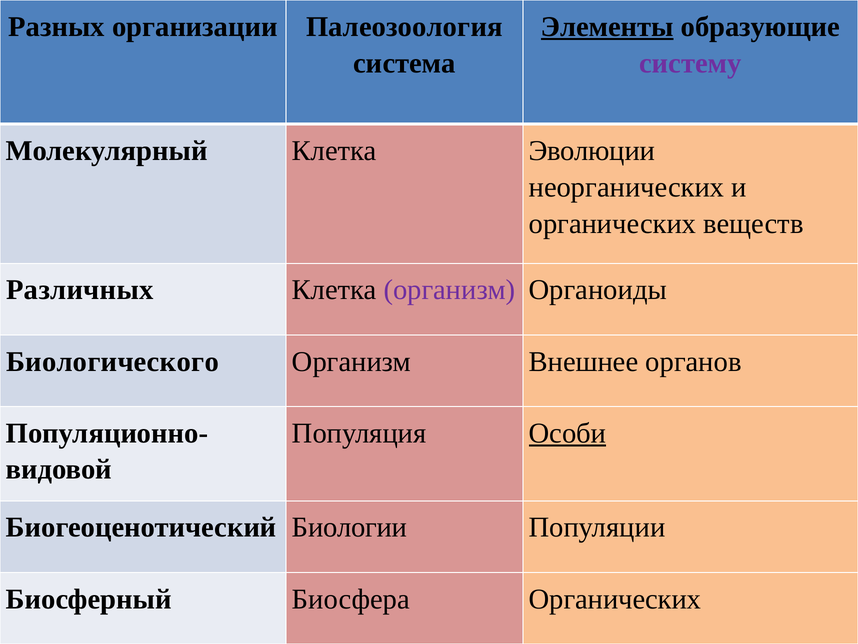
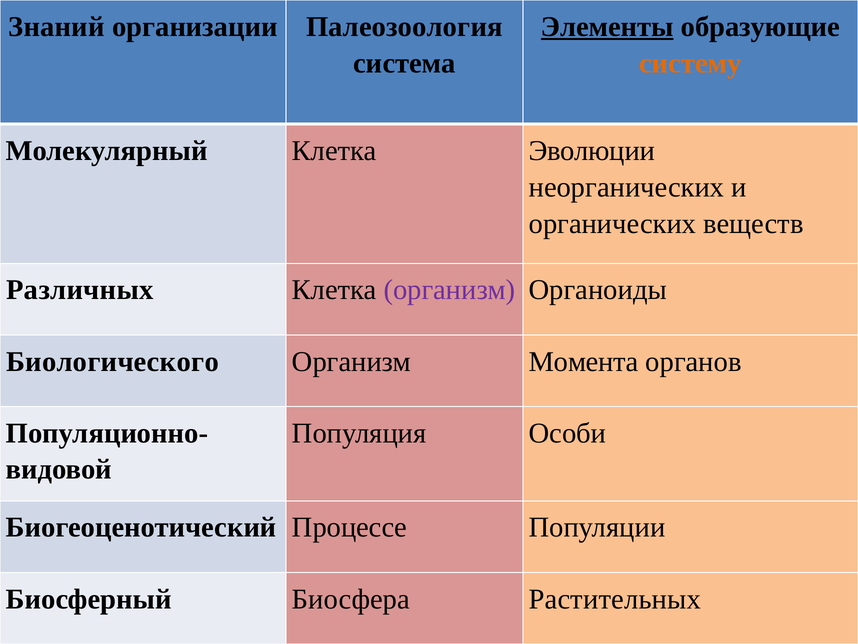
Разных: Разных -> Знаний (56, 27)
систему colour: purple -> orange (690, 63)
Внешнее: Внешнее -> Момента (584, 361)
Особи underline: present -> none (567, 433)
Биологии: Биологии -> Процессе (349, 527)
Биосфера Органических: Органических -> Растительных (615, 599)
